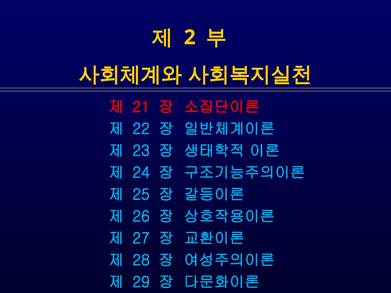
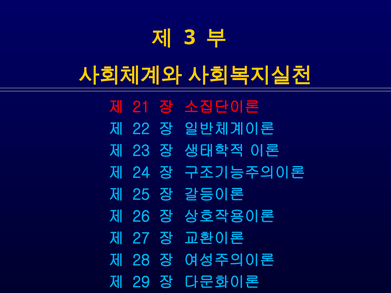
2: 2 -> 3 (190, 37)
